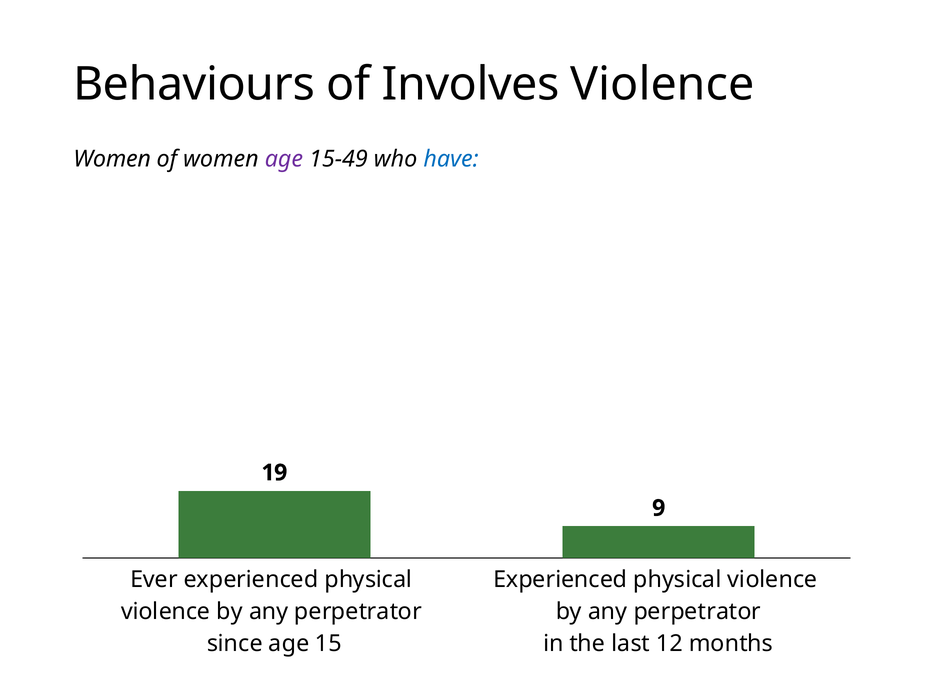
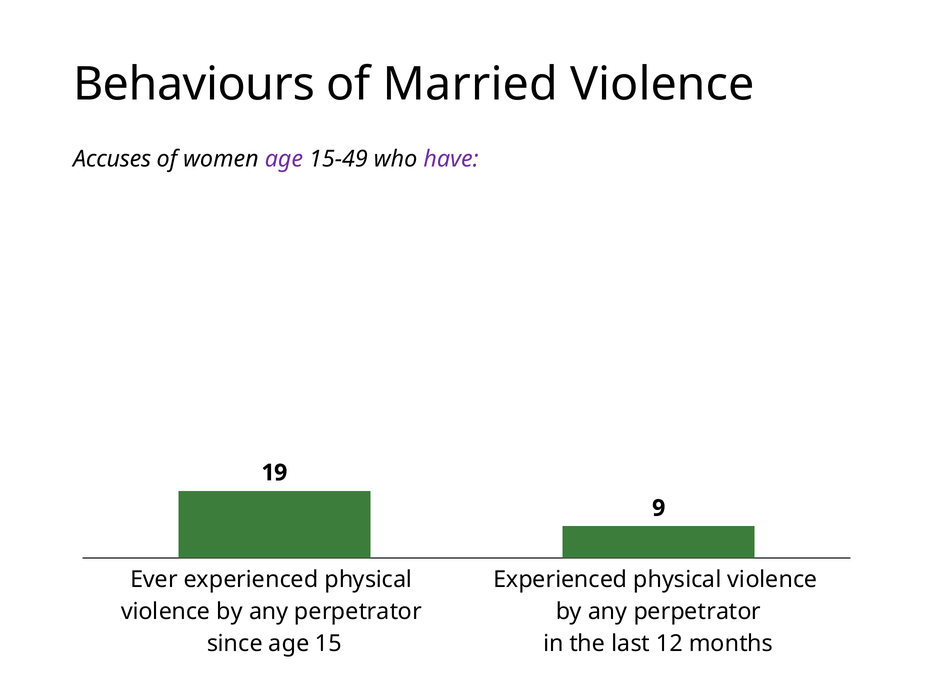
Involves: Involves -> Married (470, 84)
Women: Women -> Accuses (112, 159)
have colour: blue -> purple (451, 159)
